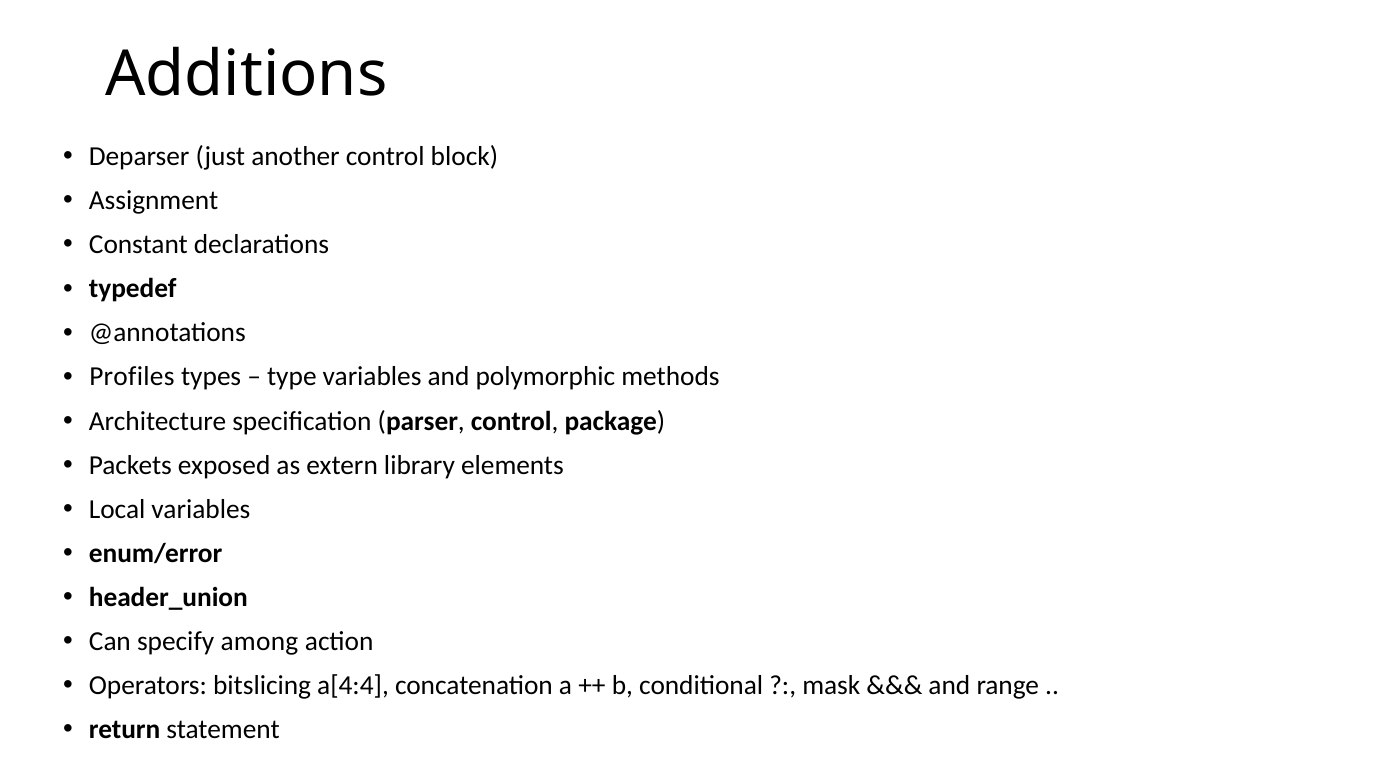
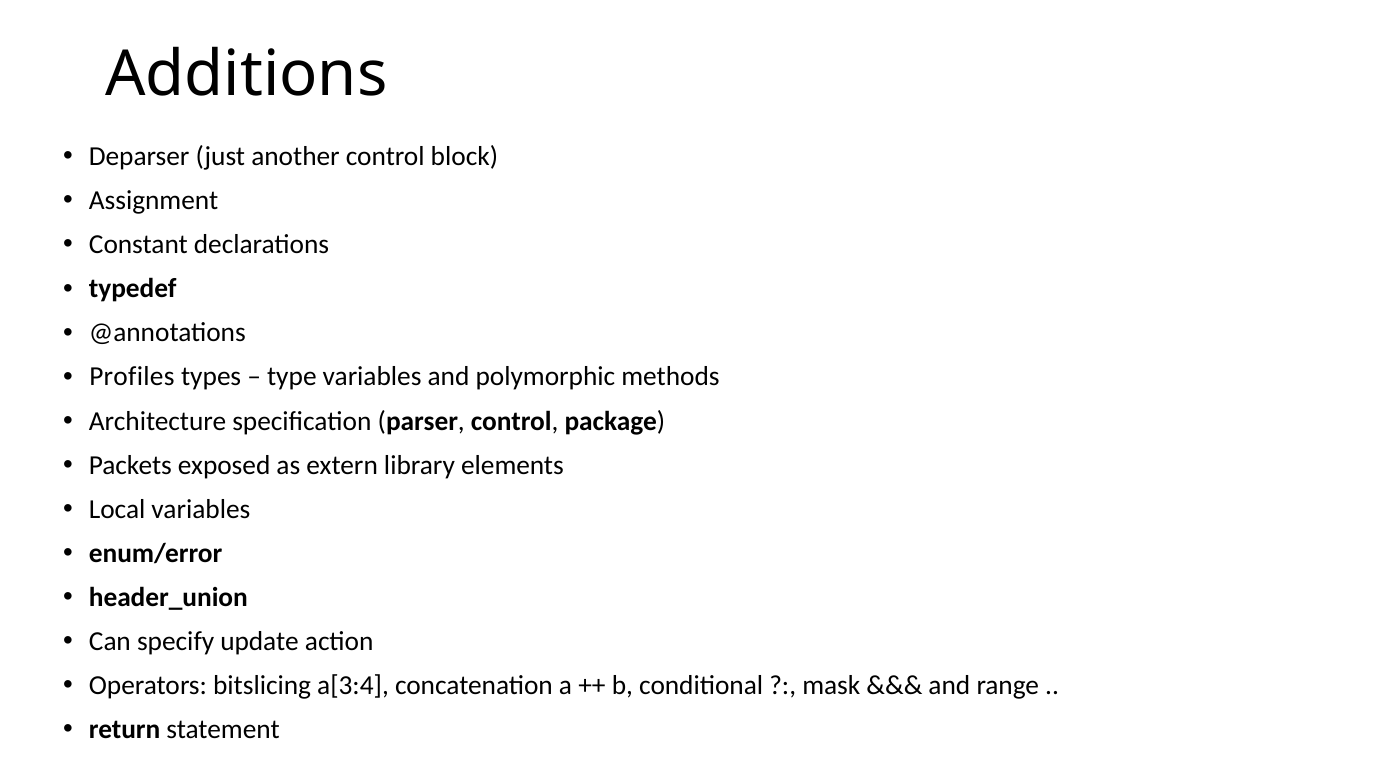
among: among -> update (260, 641)
a[4:4: a[4:4 -> a[3:4 (353, 685)
